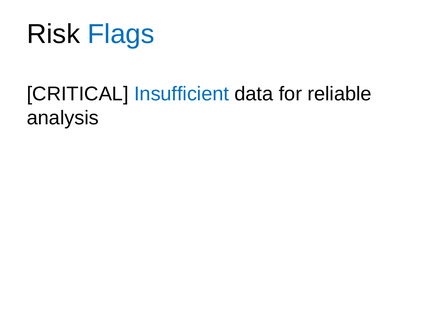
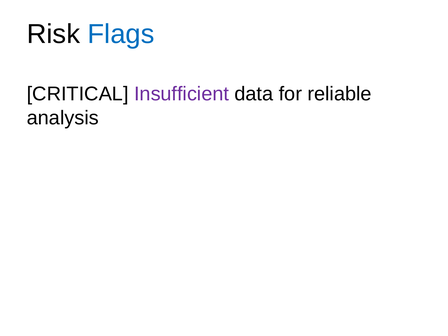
Insufficient colour: blue -> purple (182, 94)
